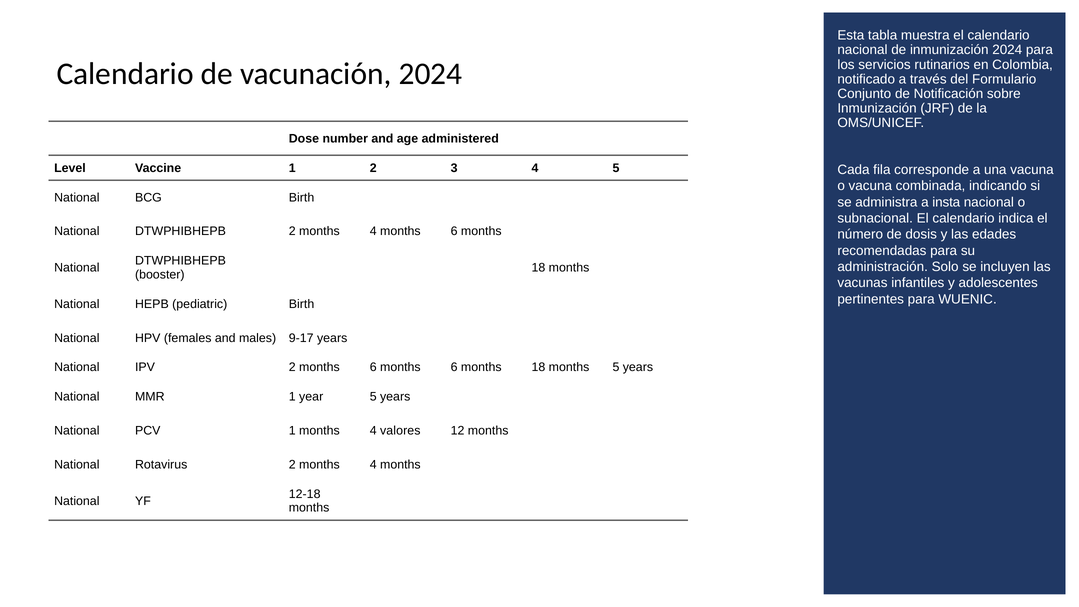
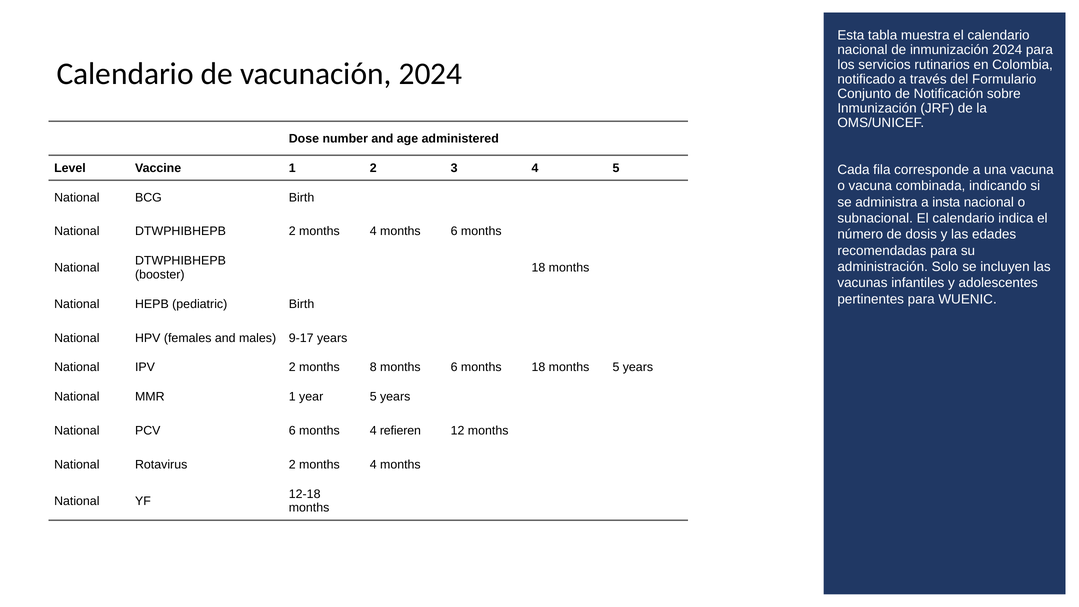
2 months 6: 6 -> 8 (373, 367)
PCV 1: 1 -> 6 (292, 431)
valores: valores -> refieren (400, 431)
